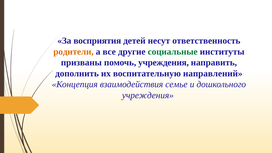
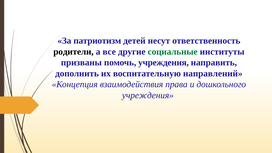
восприятия: восприятия -> патриотизм (97, 41)
родители colour: orange -> black (73, 52)
семье: семье -> права (176, 84)
